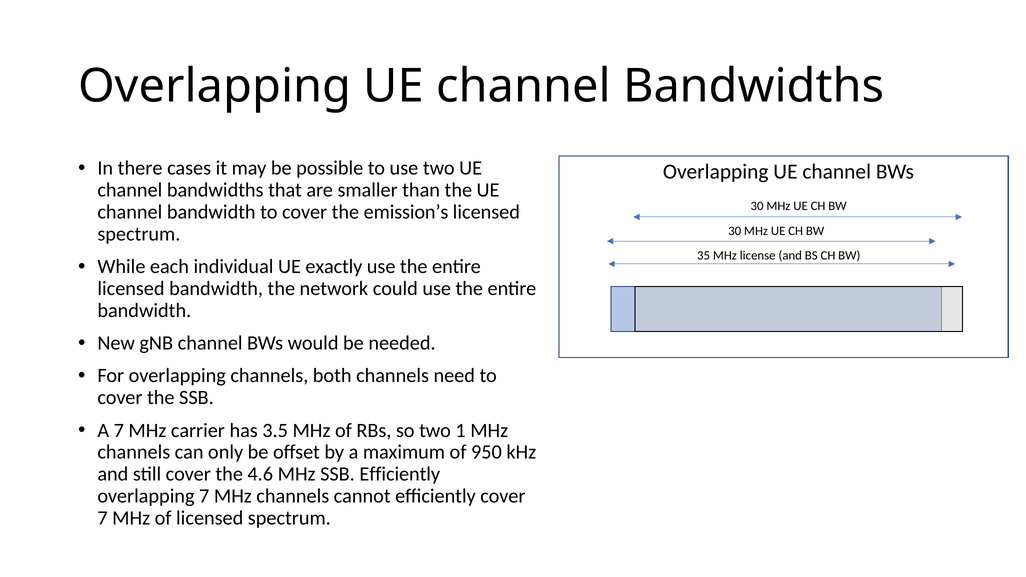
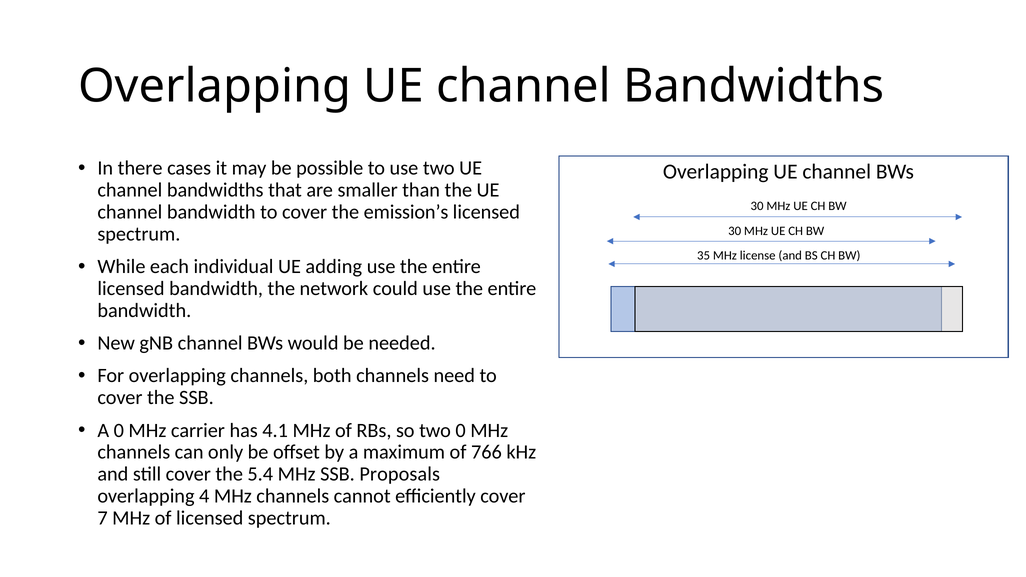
exactly: exactly -> adding (334, 267)
A 7: 7 -> 0 (119, 430)
3.5: 3.5 -> 4.1 (275, 430)
two 1: 1 -> 0 (461, 430)
950: 950 -> 766 (486, 452)
4.6: 4.6 -> 5.4 (260, 474)
SSB Efficiently: Efficiently -> Proposals (400, 474)
overlapping 7: 7 -> 4 (204, 496)
